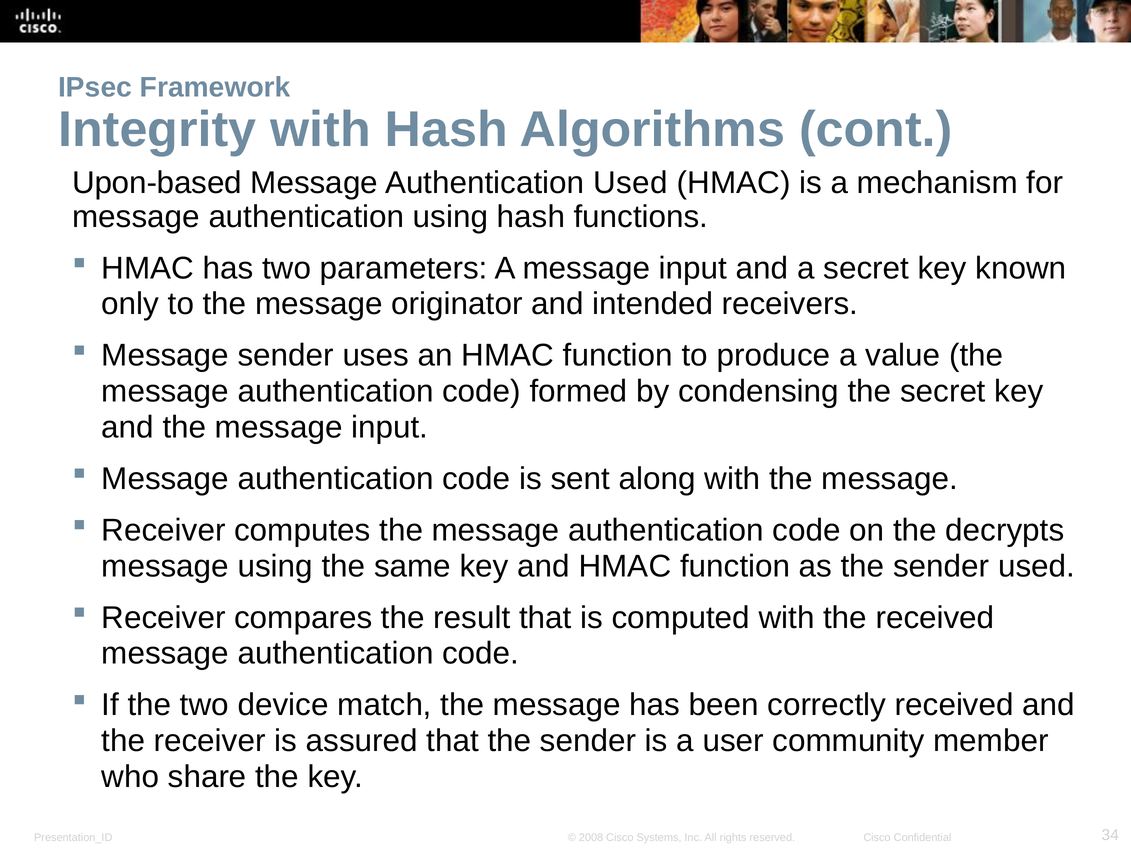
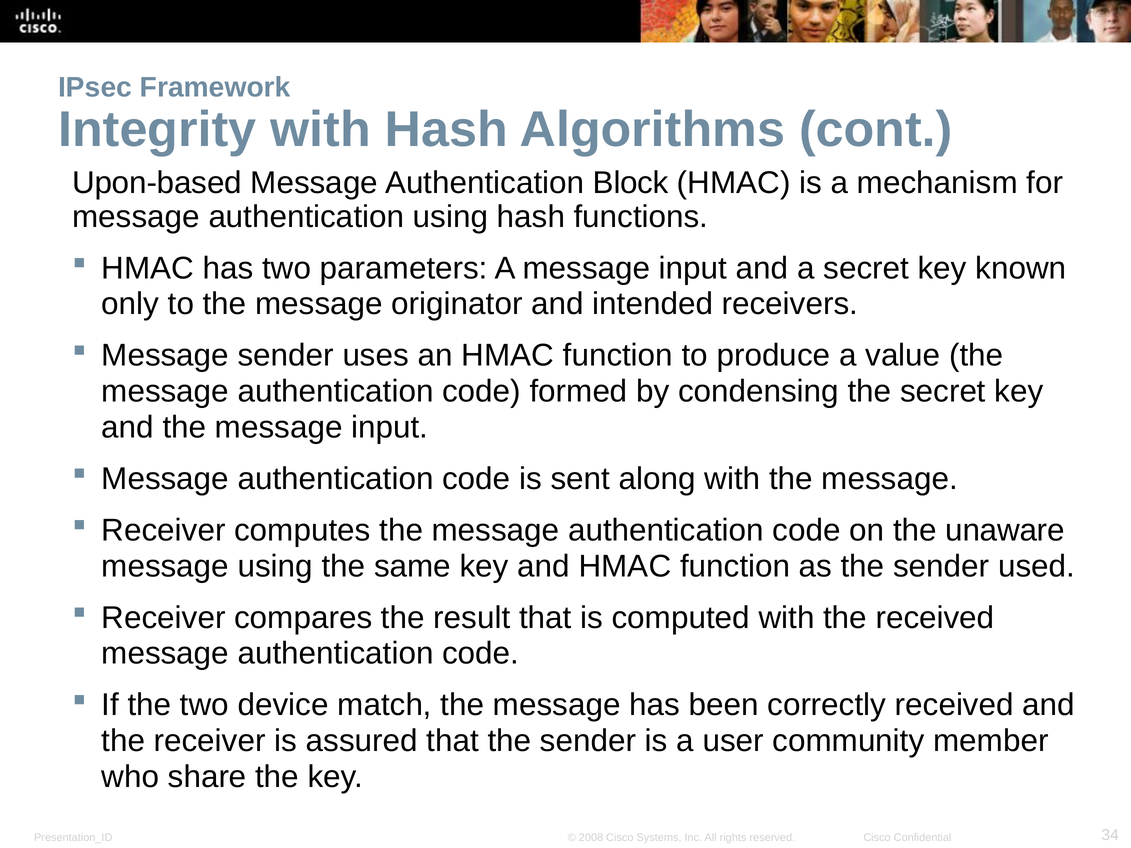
Authentication Used: Used -> Block (631, 183)
decrypts: decrypts -> unaware (1005, 530)
